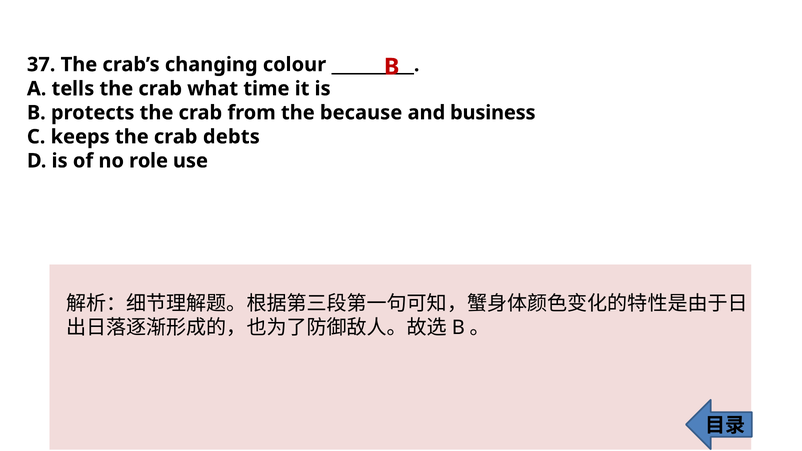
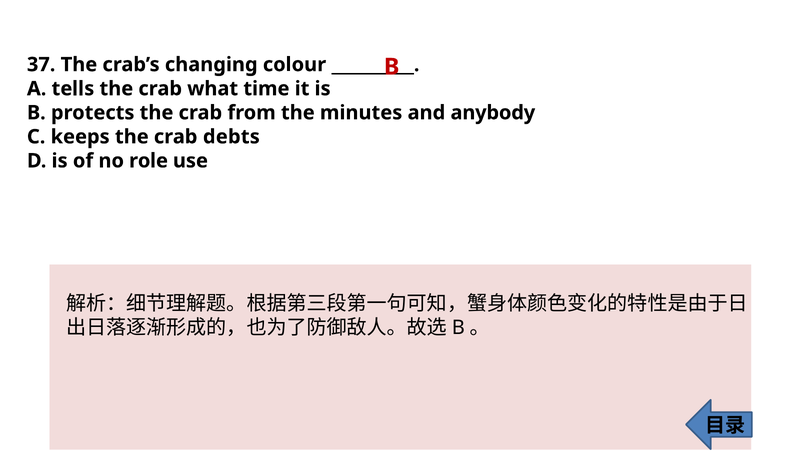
because: because -> minutes (361, 113)
business: business -> anybody (493, 113)
